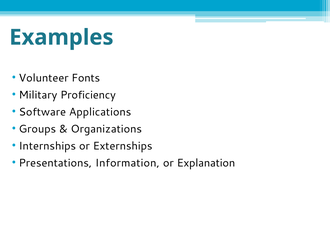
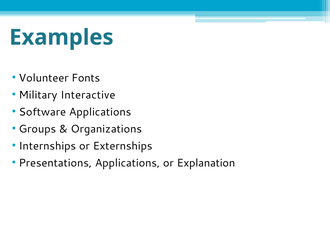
Proficiency: Proficiency -> Interactive (88, 95)
Presentations Information: Information -> Applications (127, 163)
